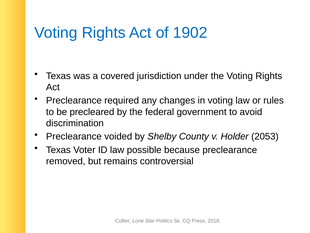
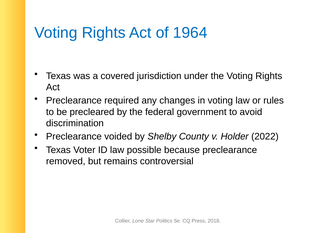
1902: 1902 -> 1964 (190, 33)
2053: 2053 -> 2022 (265, 136)
